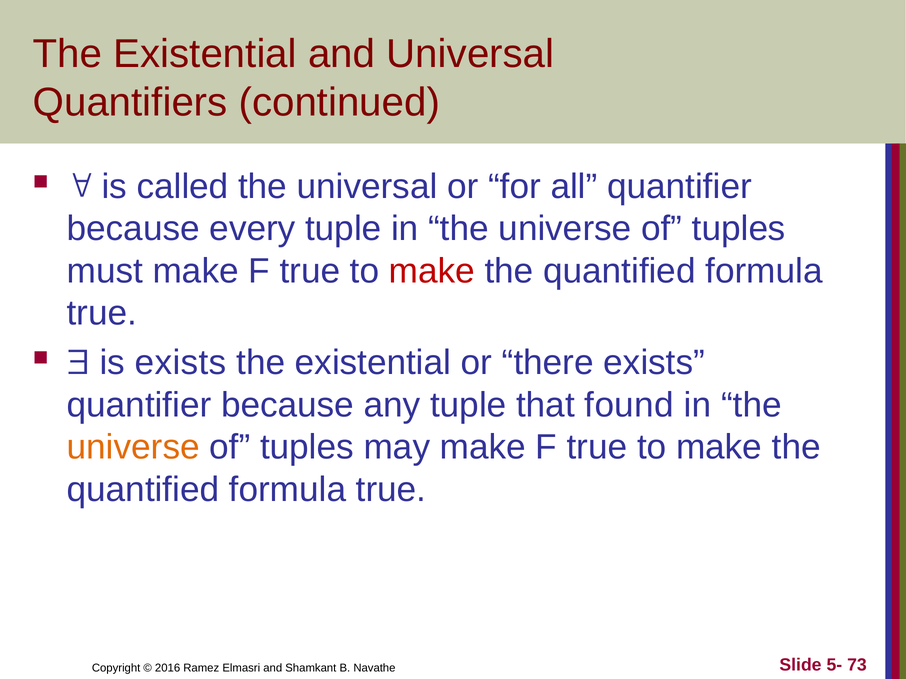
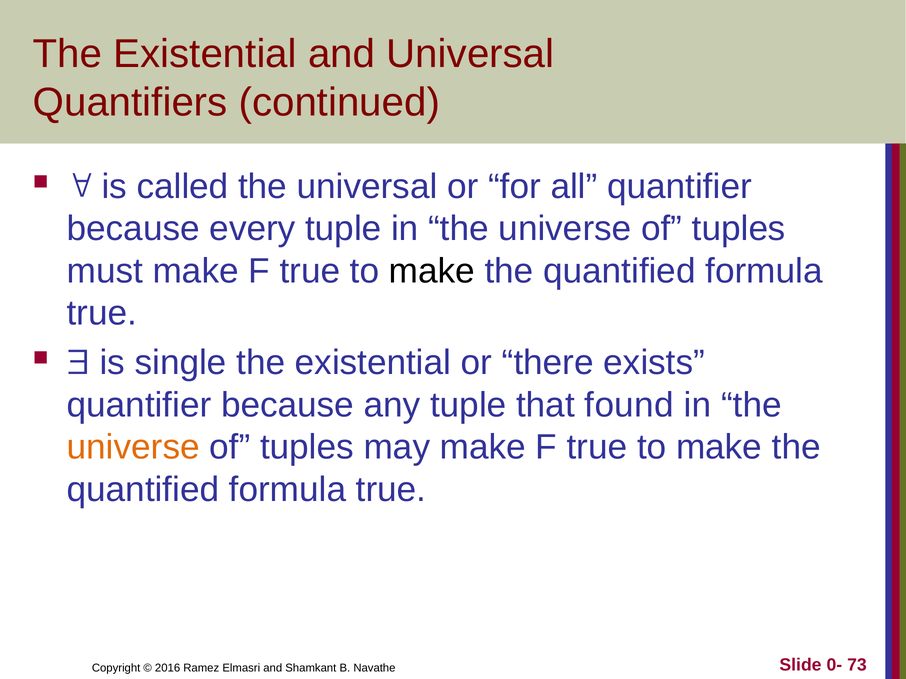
make colour: red -> black (432, 271)
is exists: exists -> single (181, 363)
5-: 5- -> 0- (834, 666)
